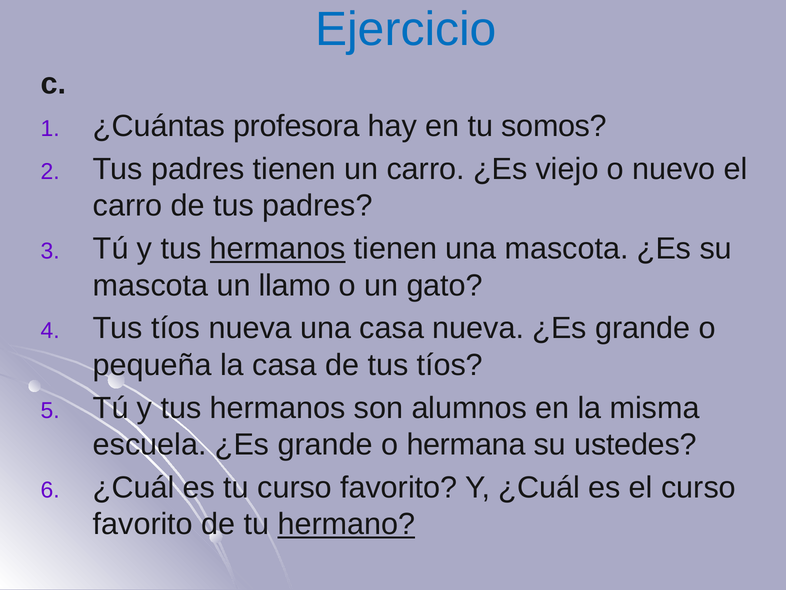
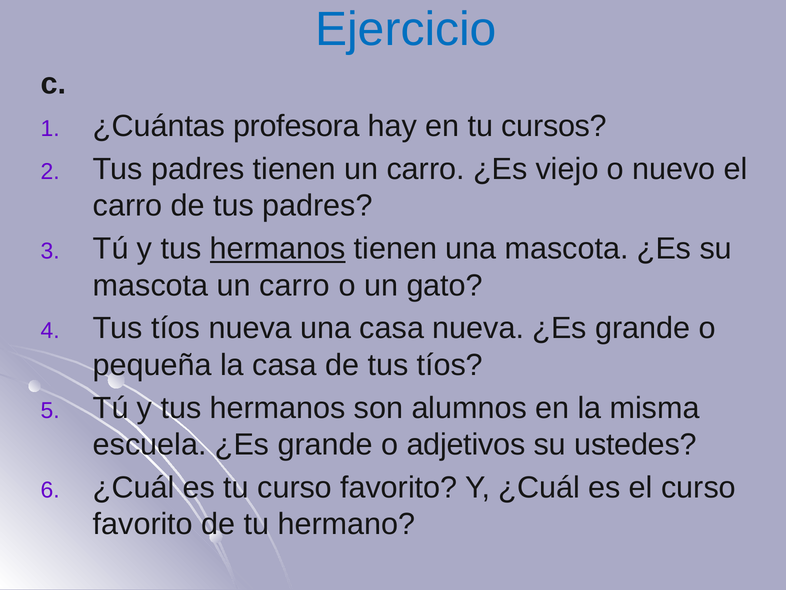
somos: somos -> cursos (554, 126)
mascota un llamo: llamo -> carro (295, 285)
hermana: hermana -> adjetivos (466, 444)
hermano underline: present -> none (346, 524)
